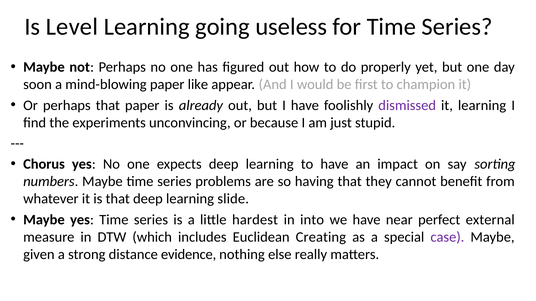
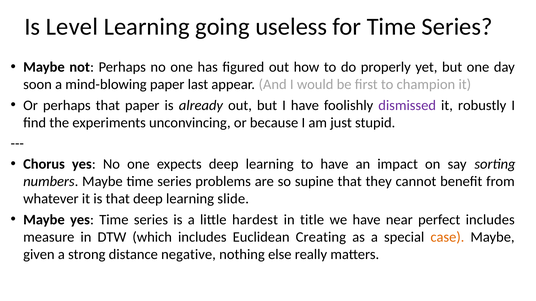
like: like -> last (198, 85)
it learning: learning -> robustly (482, 105)
having: having -> supine (314, 182)
into: into -> title (312, 220)
perfect external: external -> includes (490, 220)
case colour: purple -> orange (447, 237)
evidence: evidence -> negative (188, 255)
